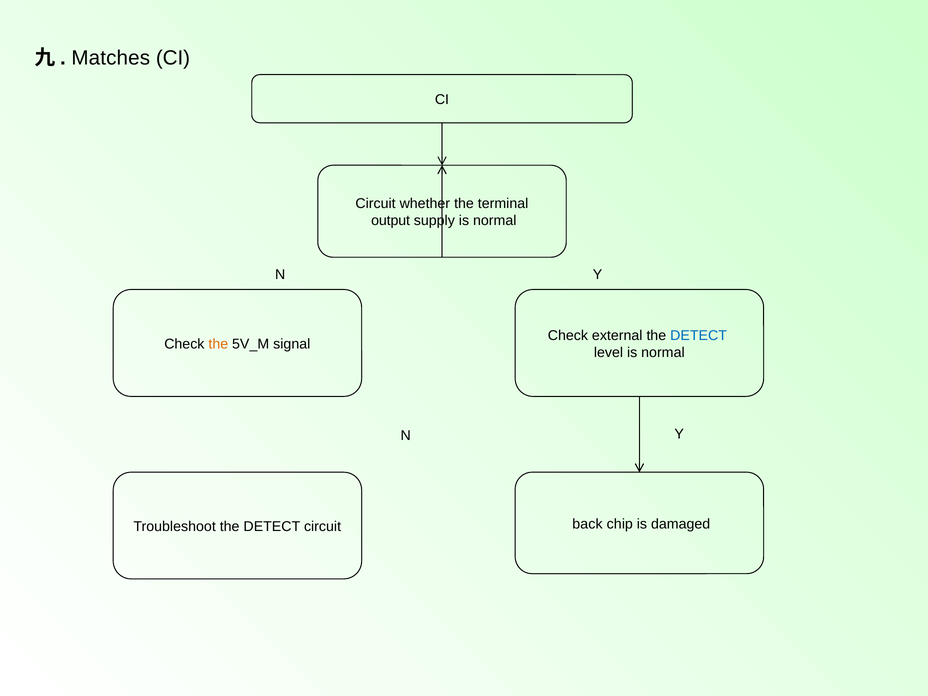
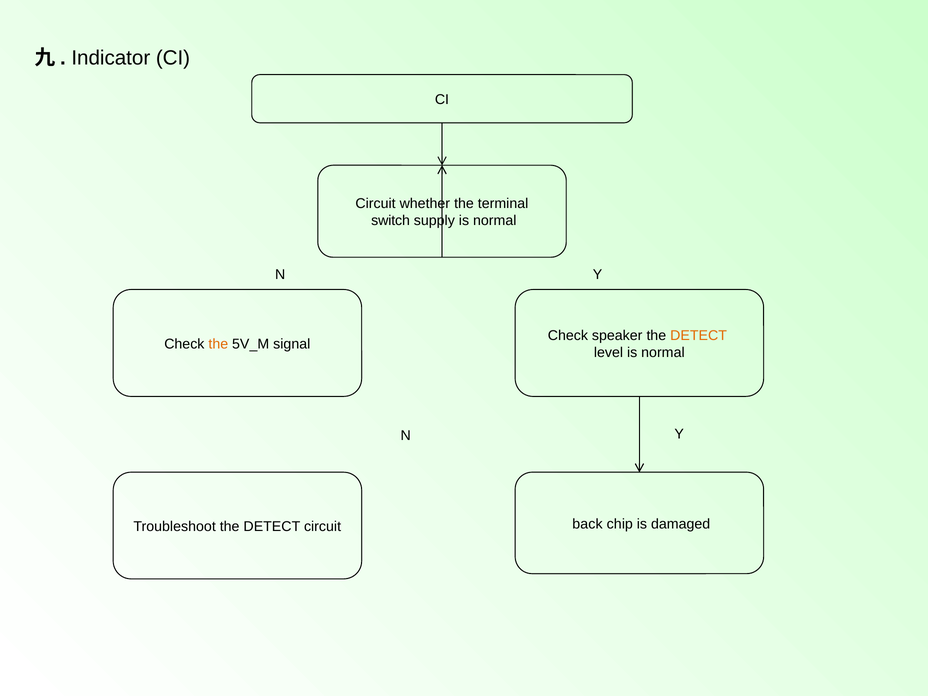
Matches: Matches -> Indicator (111, 58)
output: output -> switch (391, 221)
external: external -> speaker (617, 335)
DETECT colour: blue -> orange (699, 335)
